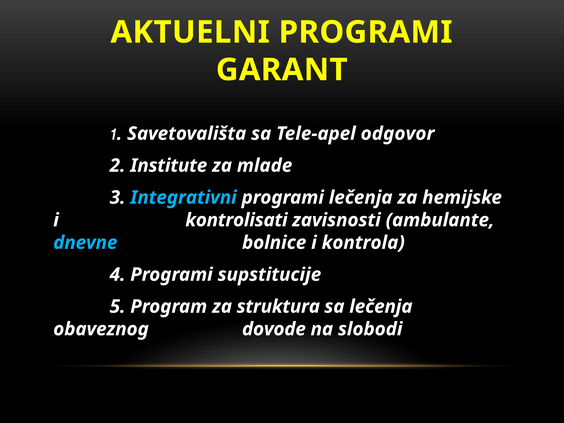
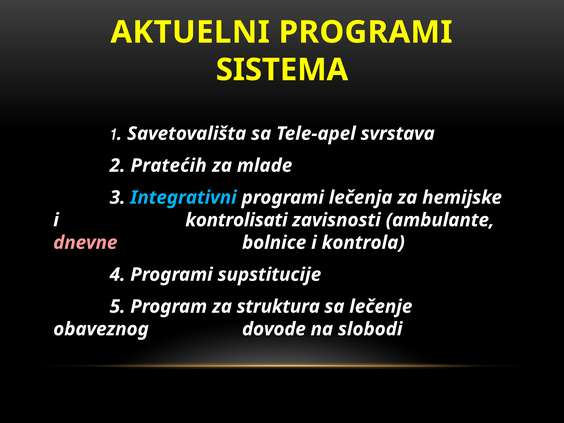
GARANT: GARANT -> SISTEMA (282, 70)
odgovor: odgovor -> svrstava (398, 134)
Institute: Institute -> Pratećih (169, 166)
dnevne colour: light blue -> pink (85, 243)
sa lečenja: lečenja -> lečenje (381, 307)
